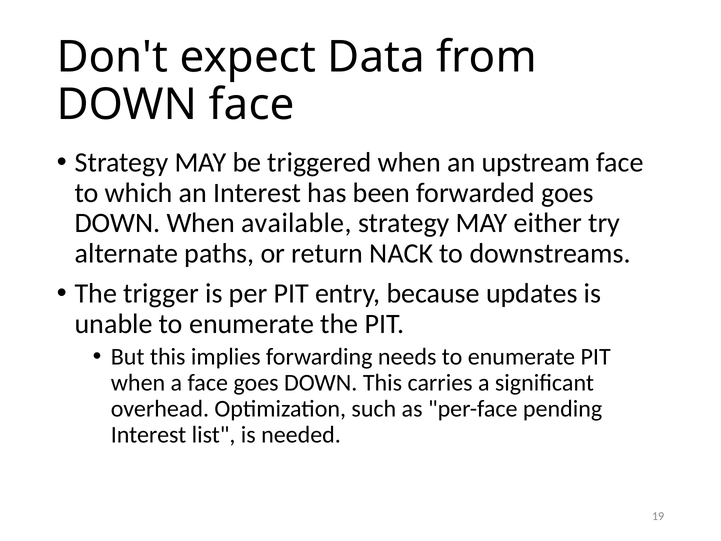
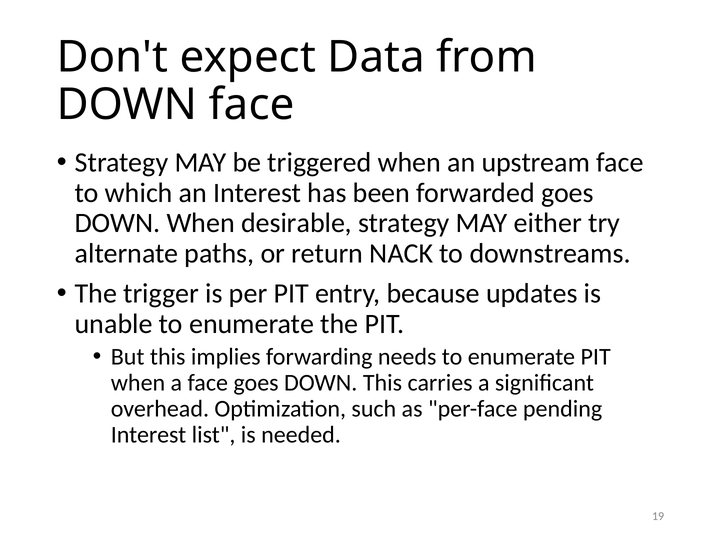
available: available -> desirable (297, 223)
